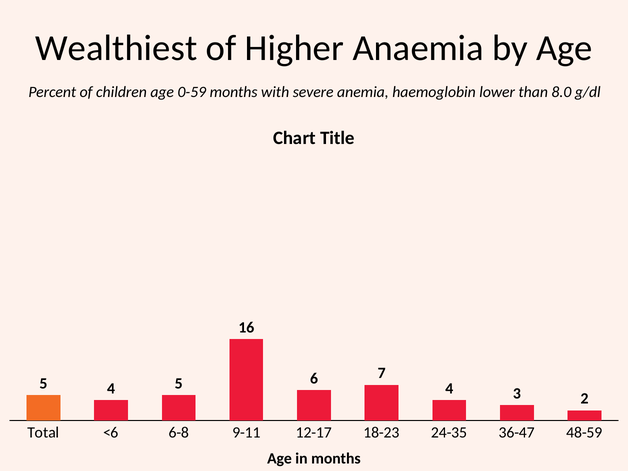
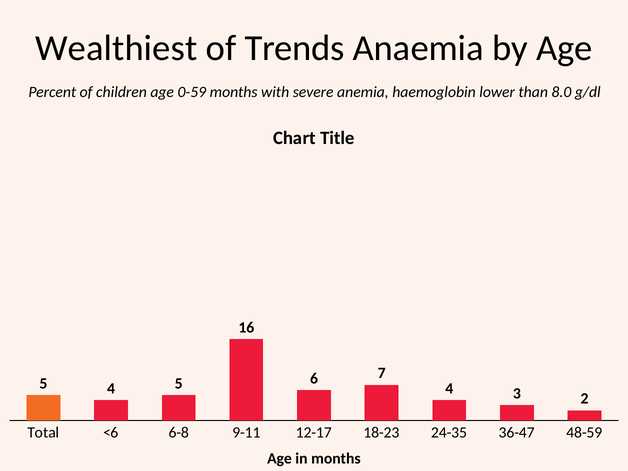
Higher: Higher -> Trends (295, 48)
